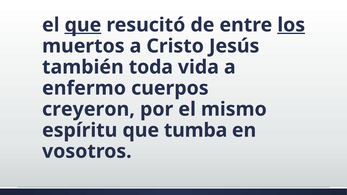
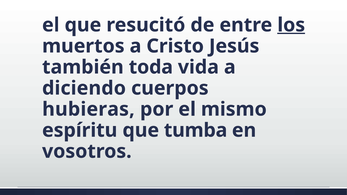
que underline: present -> none (83, 25)
enfermo: enfermo -> diciendo (84, 88)
creyeron: creyeron -> hubieras (88, 109)
